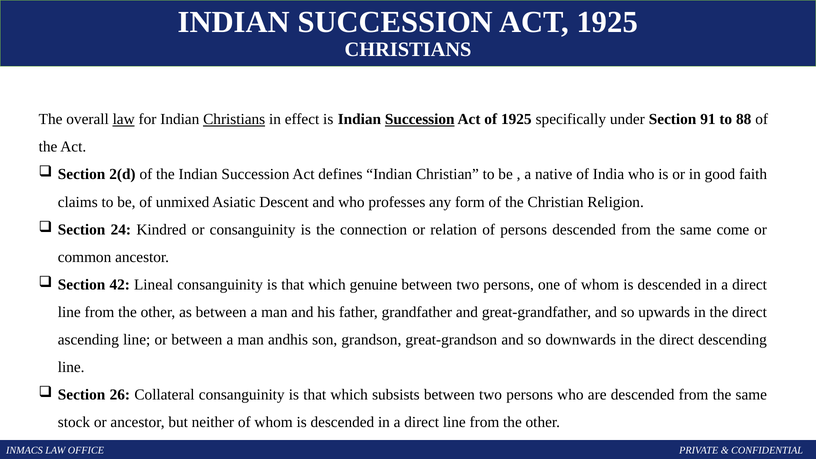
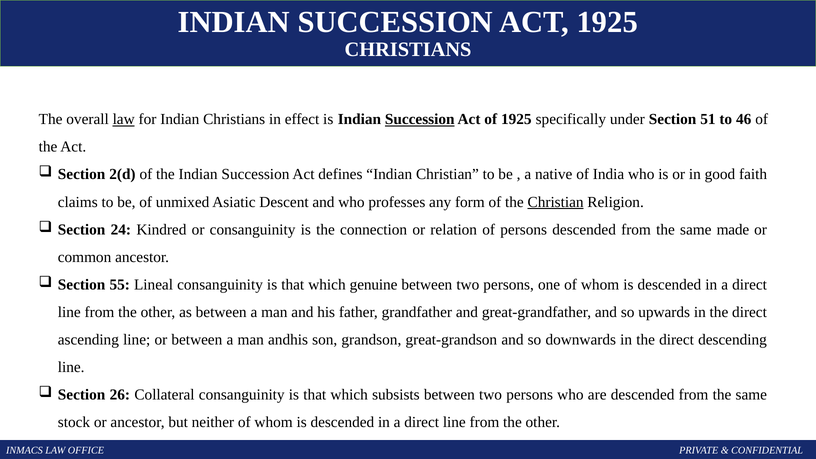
Christians underline: present -> none (234, 119)
91: 91 -> 51 (708, 119)
88: 88 -> 46 (744, 119)
Christian underline: none -> present (556, 202)
come: come -> made (733, 230)
42: 42 -> 55 (120, 285)
